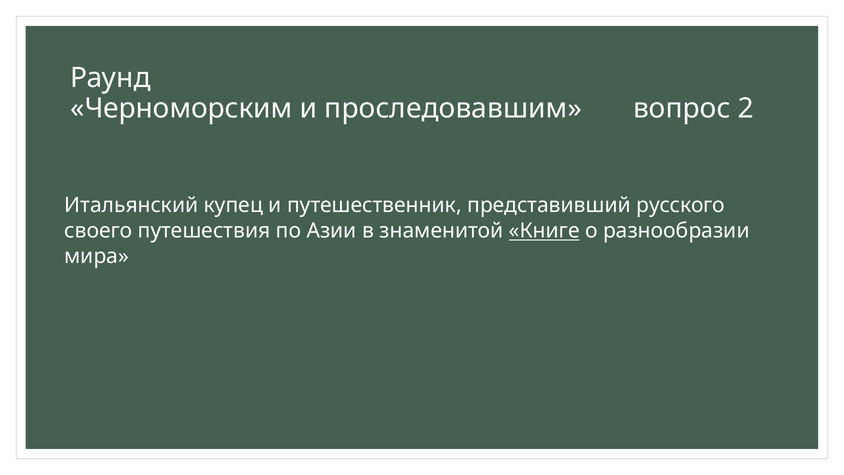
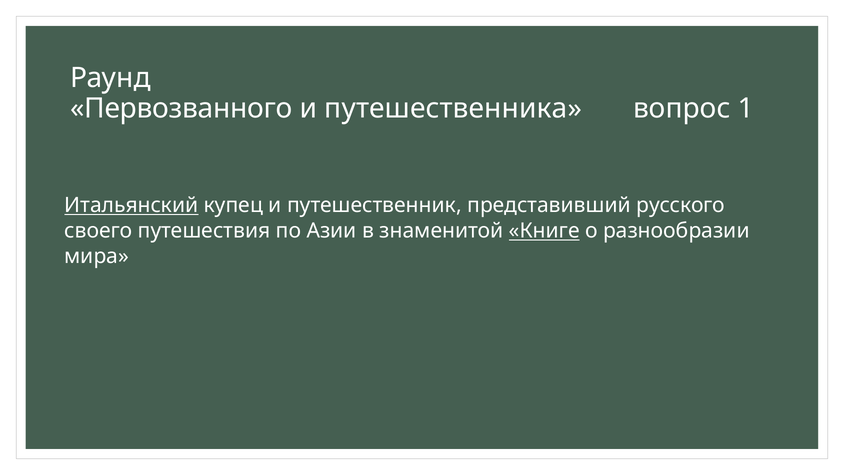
Черноморским: Черноморским -> Первозванного (181, 108)
проследовавшим: проследовавшим -> путешественника (453, 108)
2: 2 -> 1 (746, 108)
Итальянский underline: none -> present (131, 205)
